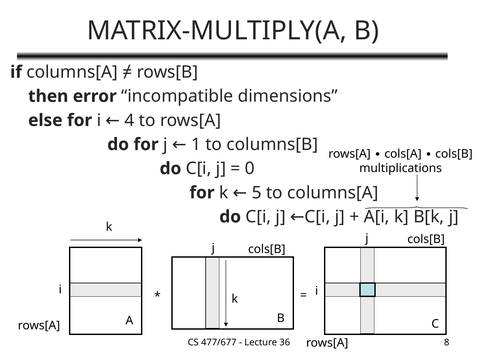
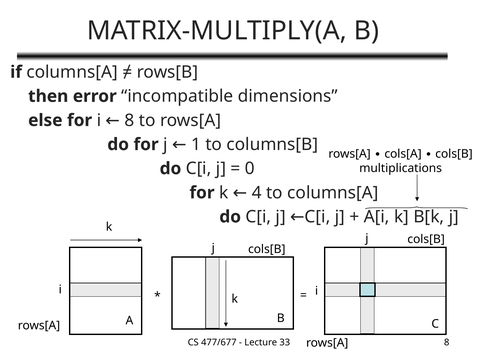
i 4: 4 -> 8 (129, 121)
5: 5 -> 4 (257, 193)
36: 36 -> 33 (285, 343)
